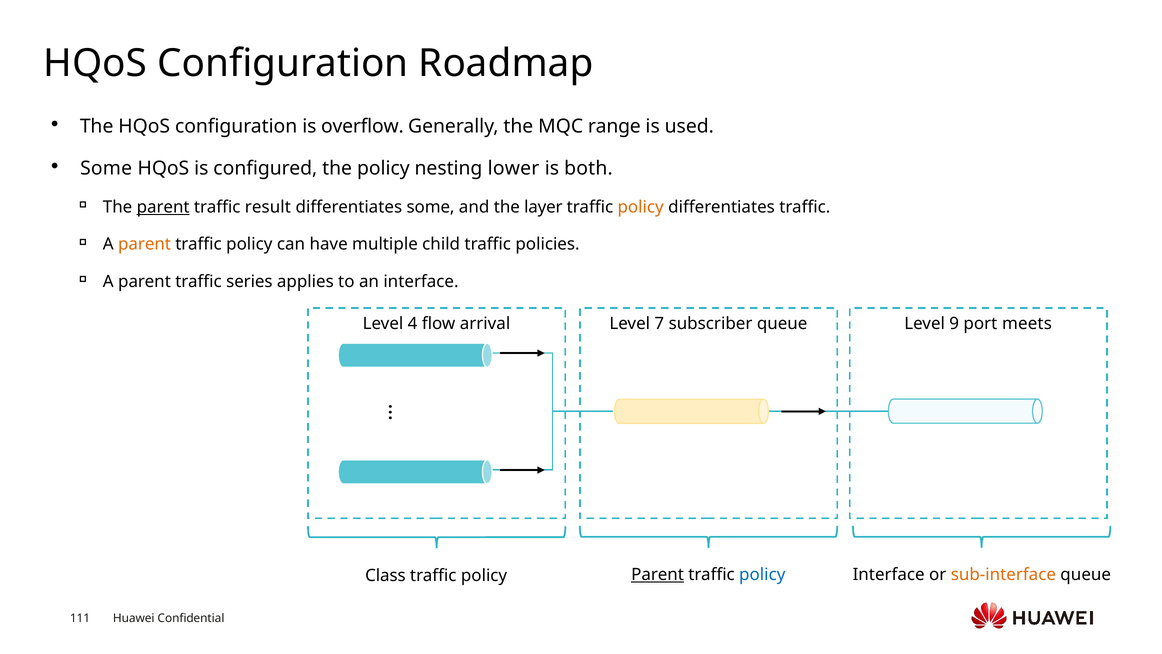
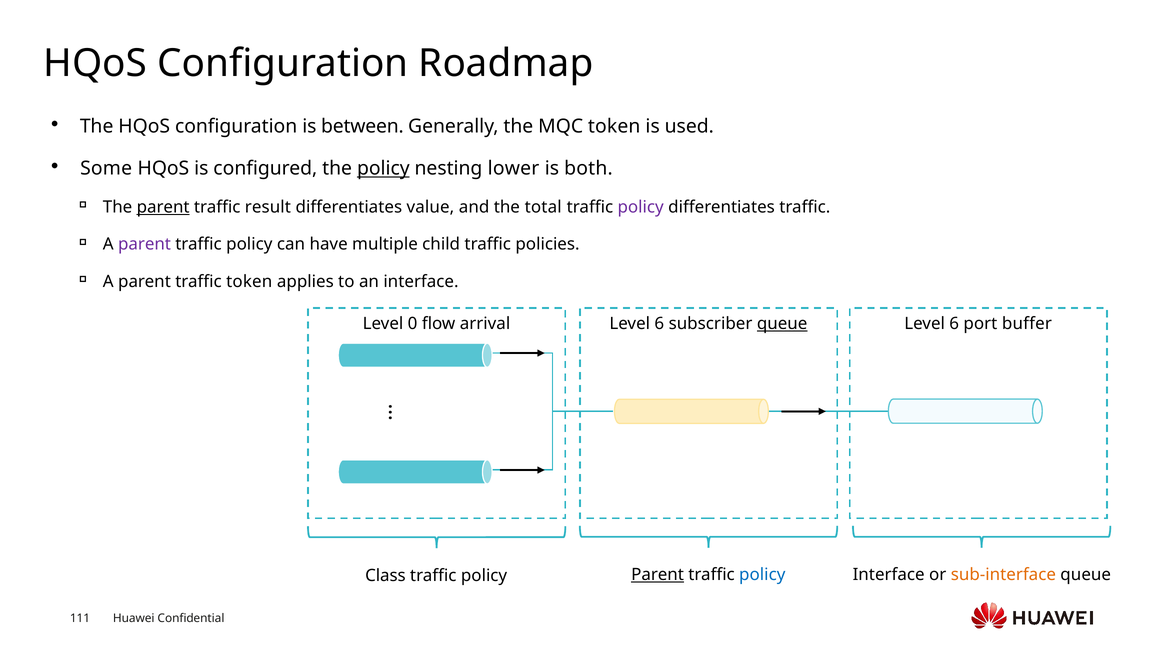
overflow: overflow -> between (362, 126)
MQC range: range -> token (614, 126)
policy underline: none -> present (383, 168)
differentiates some: some -> value (430, 207)
layer: layer -> total (543, 207)
policy colour: orange -> purple (641, 207)
parent colour: orange -> purple (145, 244)
traffic series: series -> token (249, 281)
4: 4 -> 0 (413, 323)
7: 7 -> 6 (659, 323)
queue underline: none -> present (782, 323)
9: 9 -> 6 (954, 323)
meets: meets -> buffer (1027, 323)
